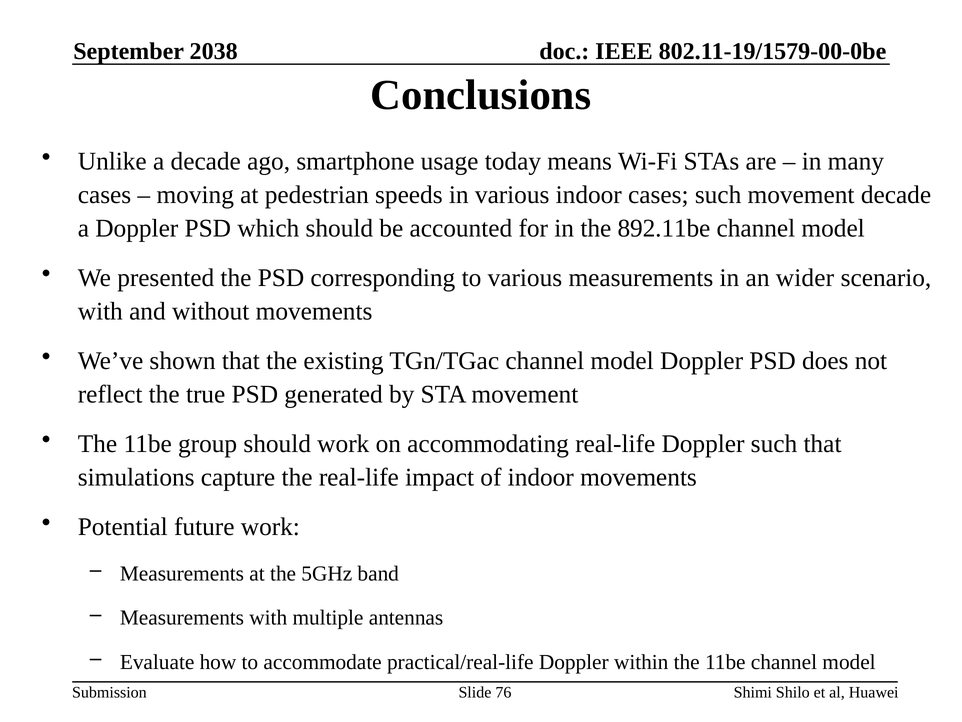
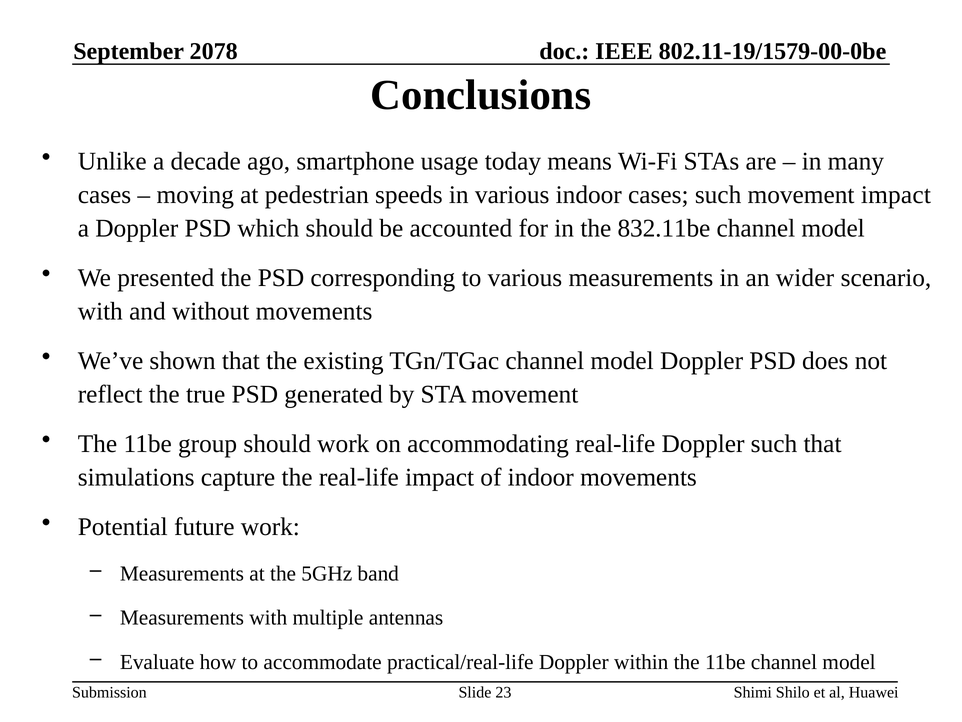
2038: 2038 -> 2078 (214, 51)
movement decade: decade -> impact (896, 195)
892.11be: 892.11be -> 832.11be (664, 228)
76: 76 -> 23 (503, 692)
